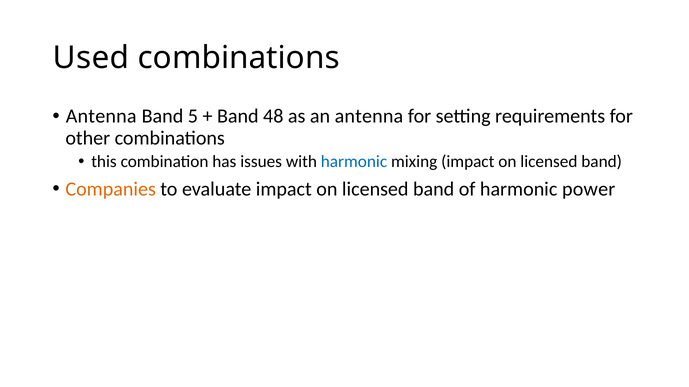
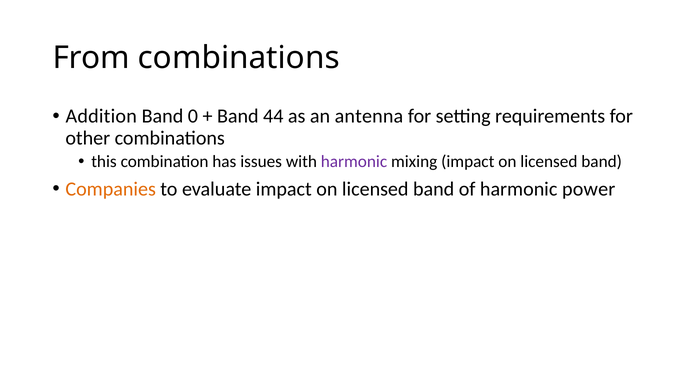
Used: Used -> From (91, 58)
Antenna: Antenna -> Addition (101, 116)
5: 5 -> 0 (193, 116)
48: 48 -> 44 (273, 116)
harmonic colour: blue -> purple (354, 162)
